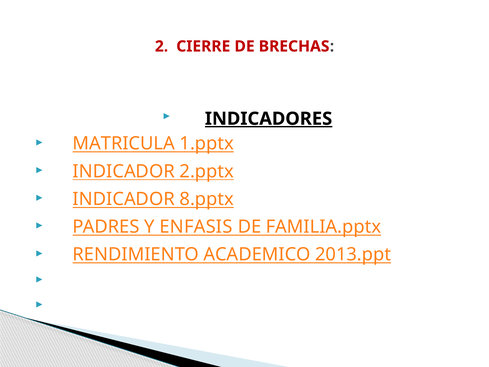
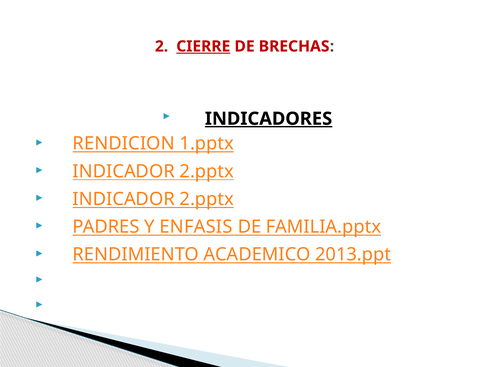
CIERRE underline: none -> present (203, 46)
MATRICULA: MATRICULA -> RENDICION (124, 143)
8.pptx: 8.pptx -> 2.pptx (207, 199)
